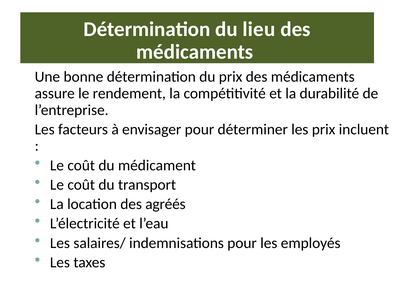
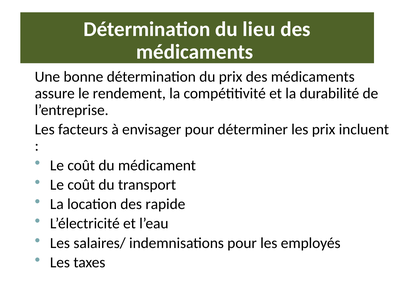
agréés: agréés -> rapide (165, 204)
